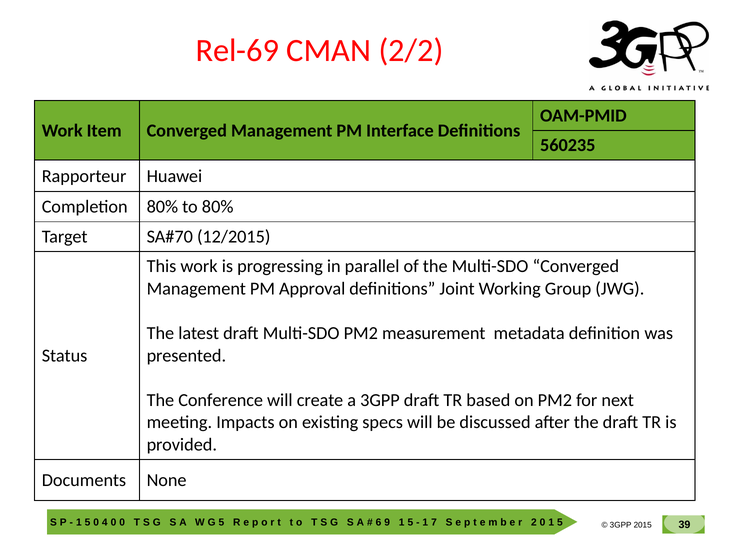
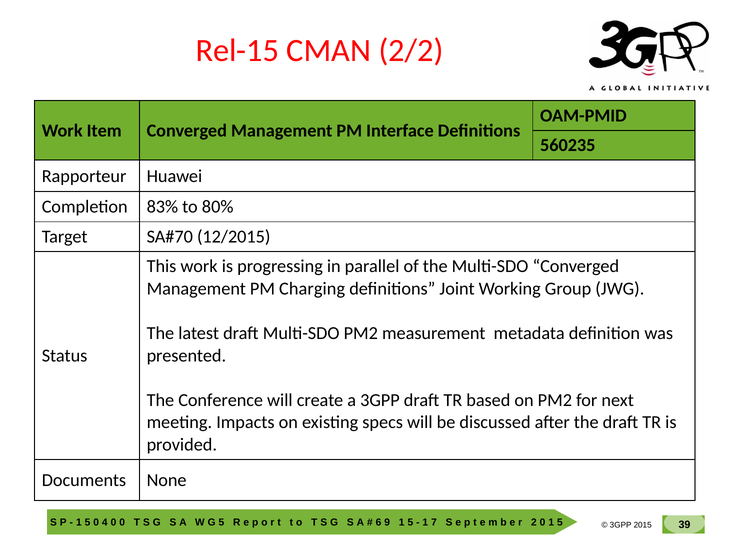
Rel-69: Rel-69 -> Rel-15 (237, 50)
Completion 80%: 80% -> 83% (162, 207)
Approval: Approval -> Charging (312, 288)
